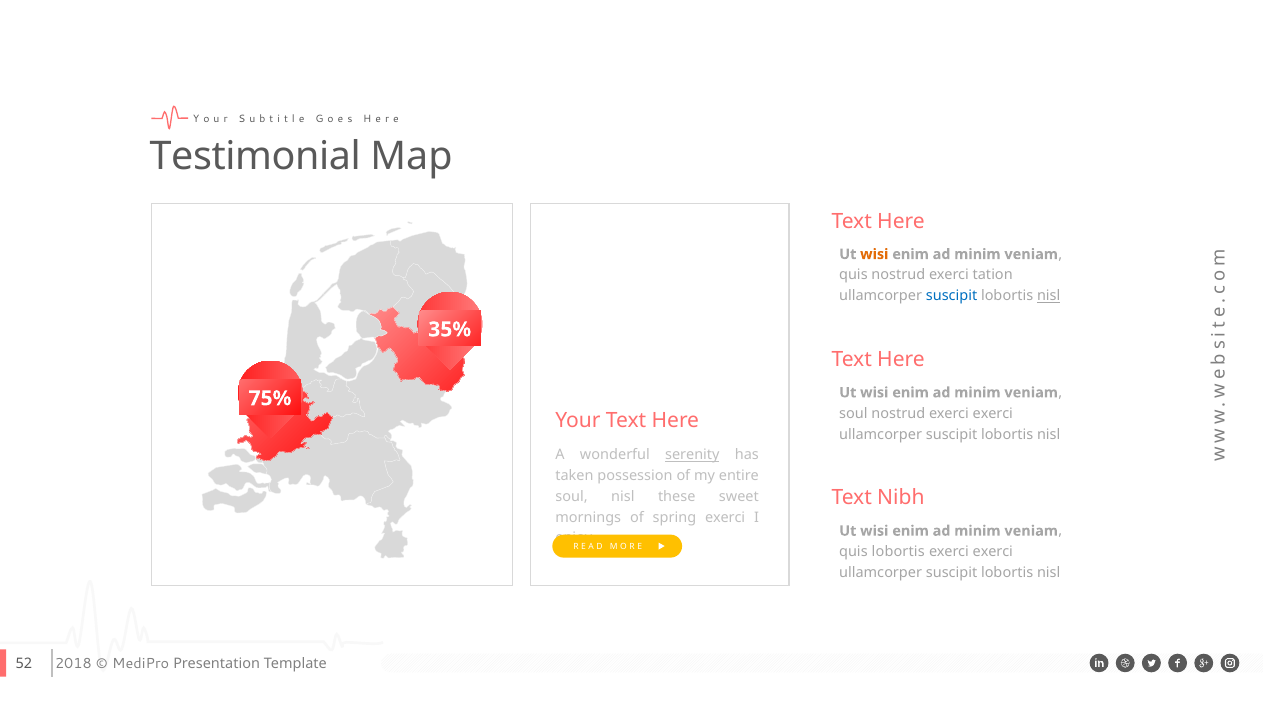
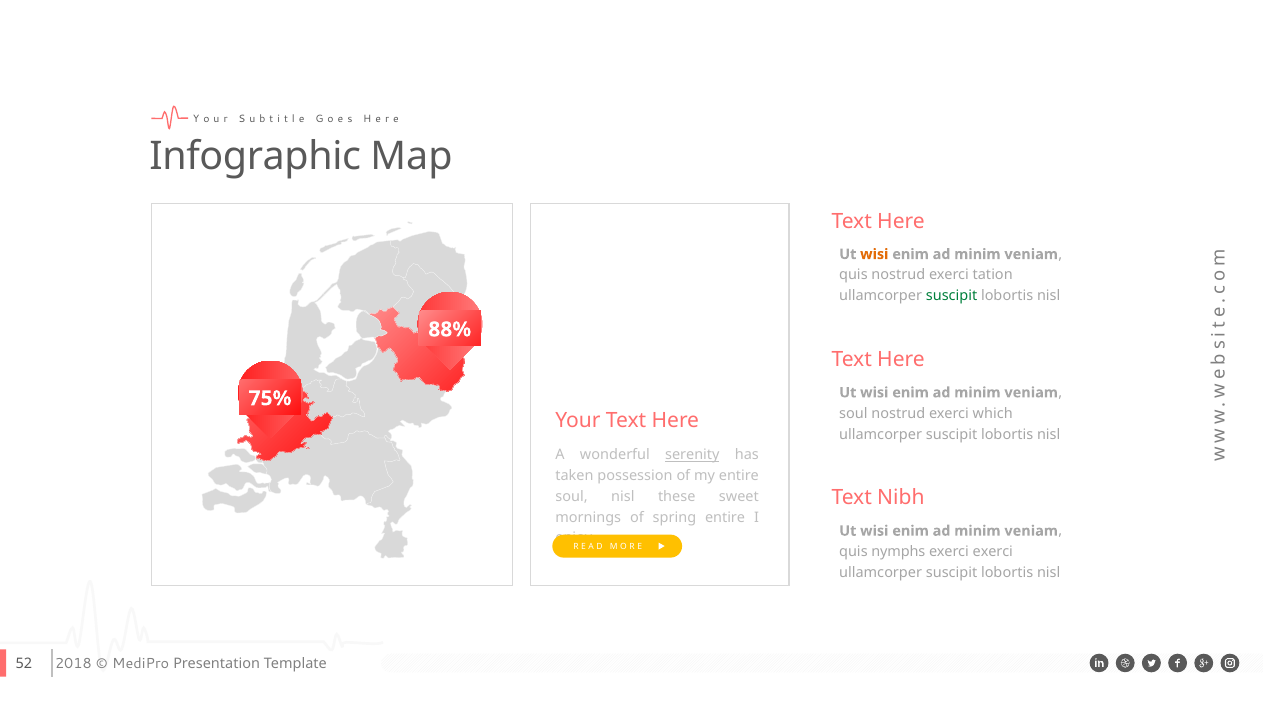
Testimonial: Testimonial -> Infographic (255, 156)
suscipit colour: blue -> green (952, 296)
nisl underline: present -> none (1049, 296)
35%: 35% -> 88% (450, 329)
nostrud exerci exerci: exerci -> which (993, 413)
spring exerci: exerci -> entire (725, 517)
quis lobortis: lobortis -> nymphs (898, 551)
